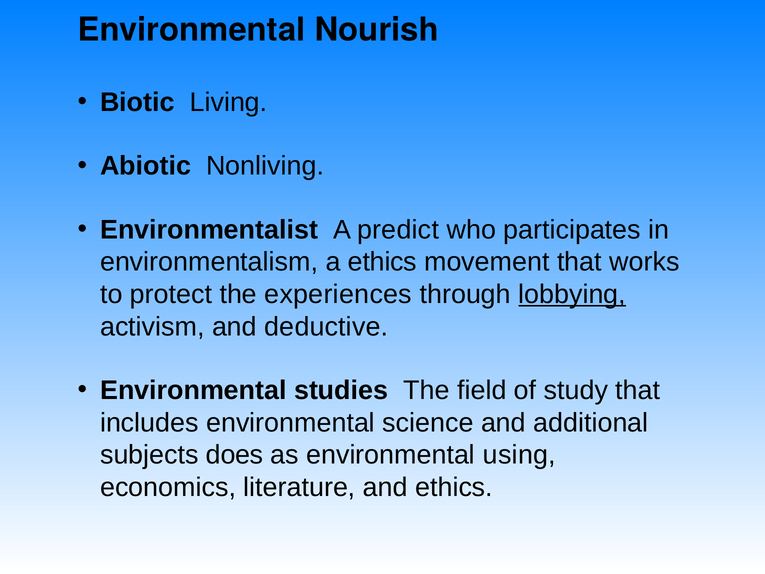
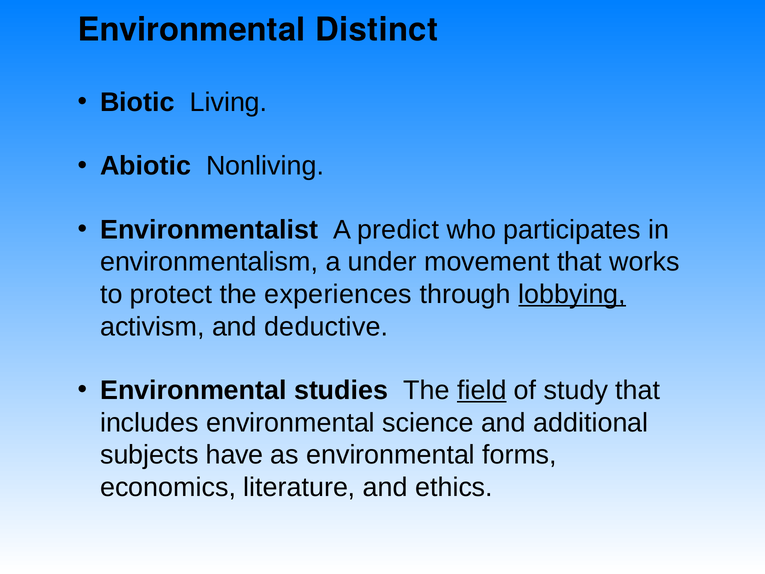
Nourish: Nourish -> Distinct (377, 30)
a ethics: ethics -> under (382, 262)
field underline: none -> present (482, 390)
does: does -> have (235, 455)
using: using -> forms (520, 455)
